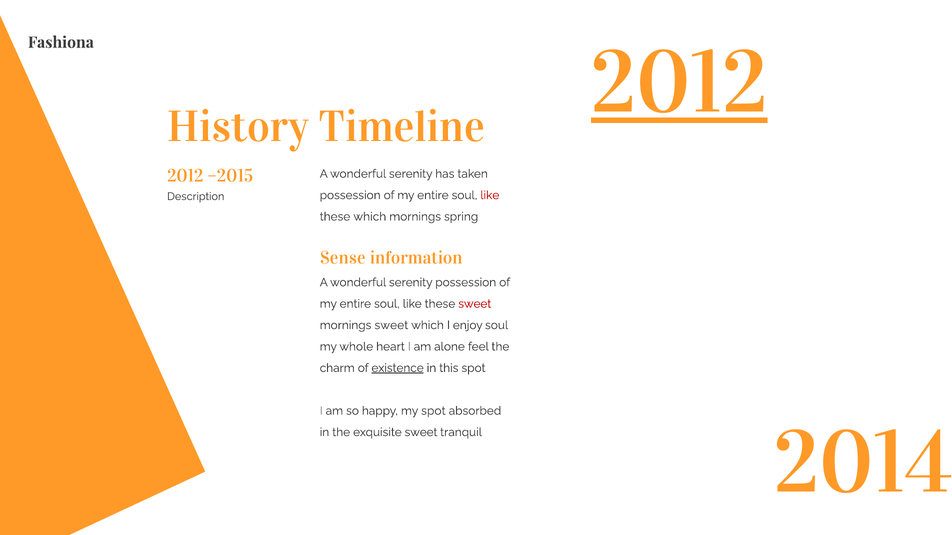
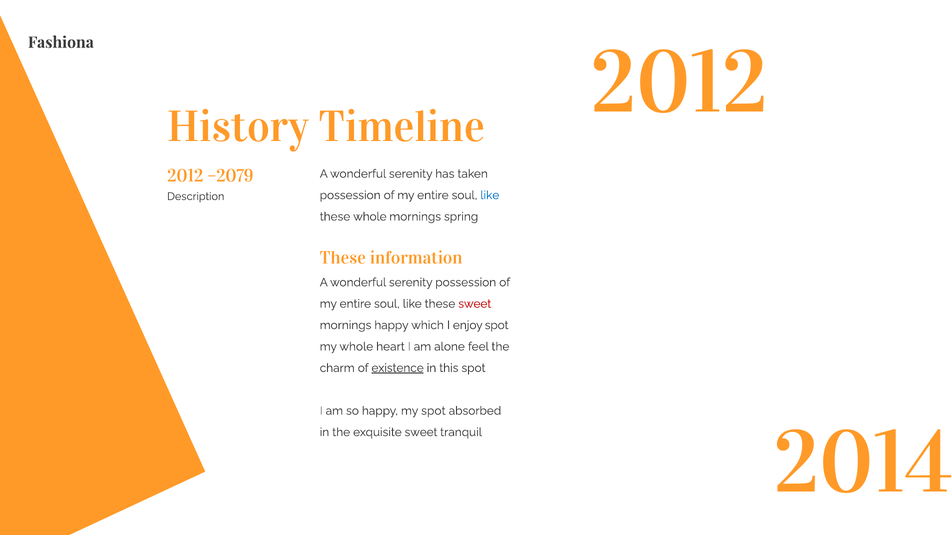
2012 underline: present -> none (679, 83)
–2015: –2015 -> –2079 (230, 176)
like colour: red -> blue (490, 195)
these which: which -> whole (370, 217)
Sense: Sense -> These (343, 258)
mornings sweet: sweet -> happy (391, 325)
enjoy soul: soul -> spot (497, 325)
